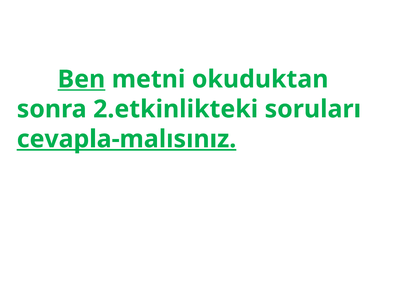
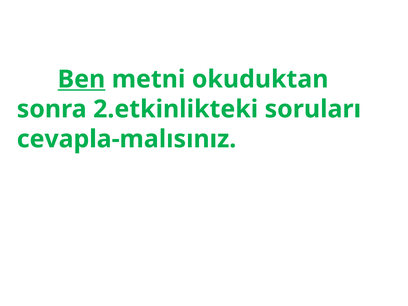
cevapla-malısınız underline: present -> none (127, 139)
